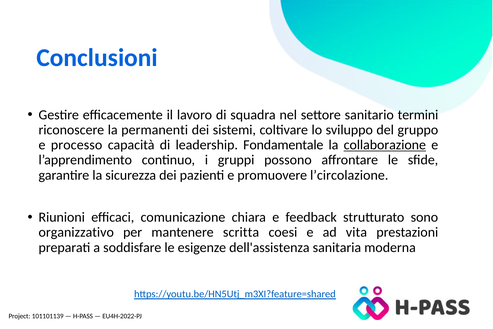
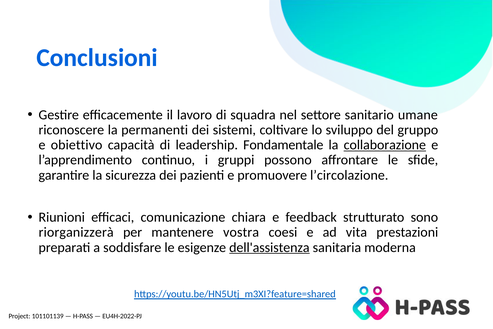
termini: termini -> umane (418, 115)
processo: processo -> obiettivo (77, 145)
organizzativo: organizzativo -> riorganizzerà (76, 232)
scritta: scritta -> vostra (241, 232)
dell'assistenza underline: none -> present (269, 247)
